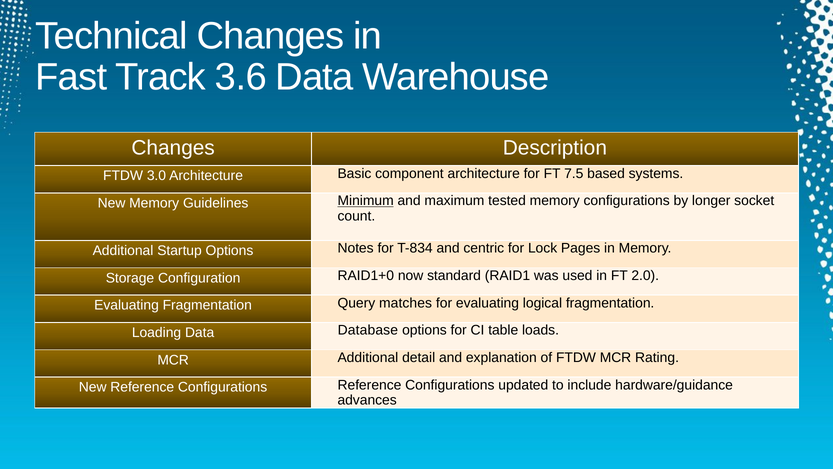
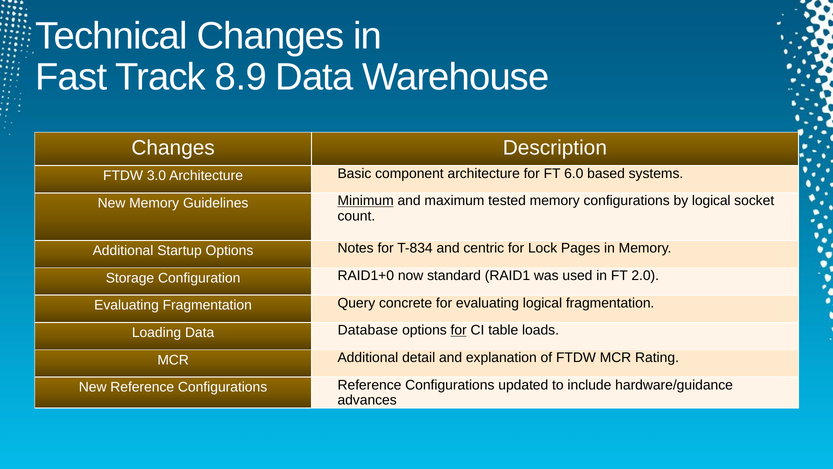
3.6: 3.6 -> 8.9 (241, 77)
7.5: 7.5 -> 6.0 (574, 173)
by longer: longer -> logical (711, 201)
matches: matches -> concrete (406, 303)
for underline: none -> present (459, 330)
